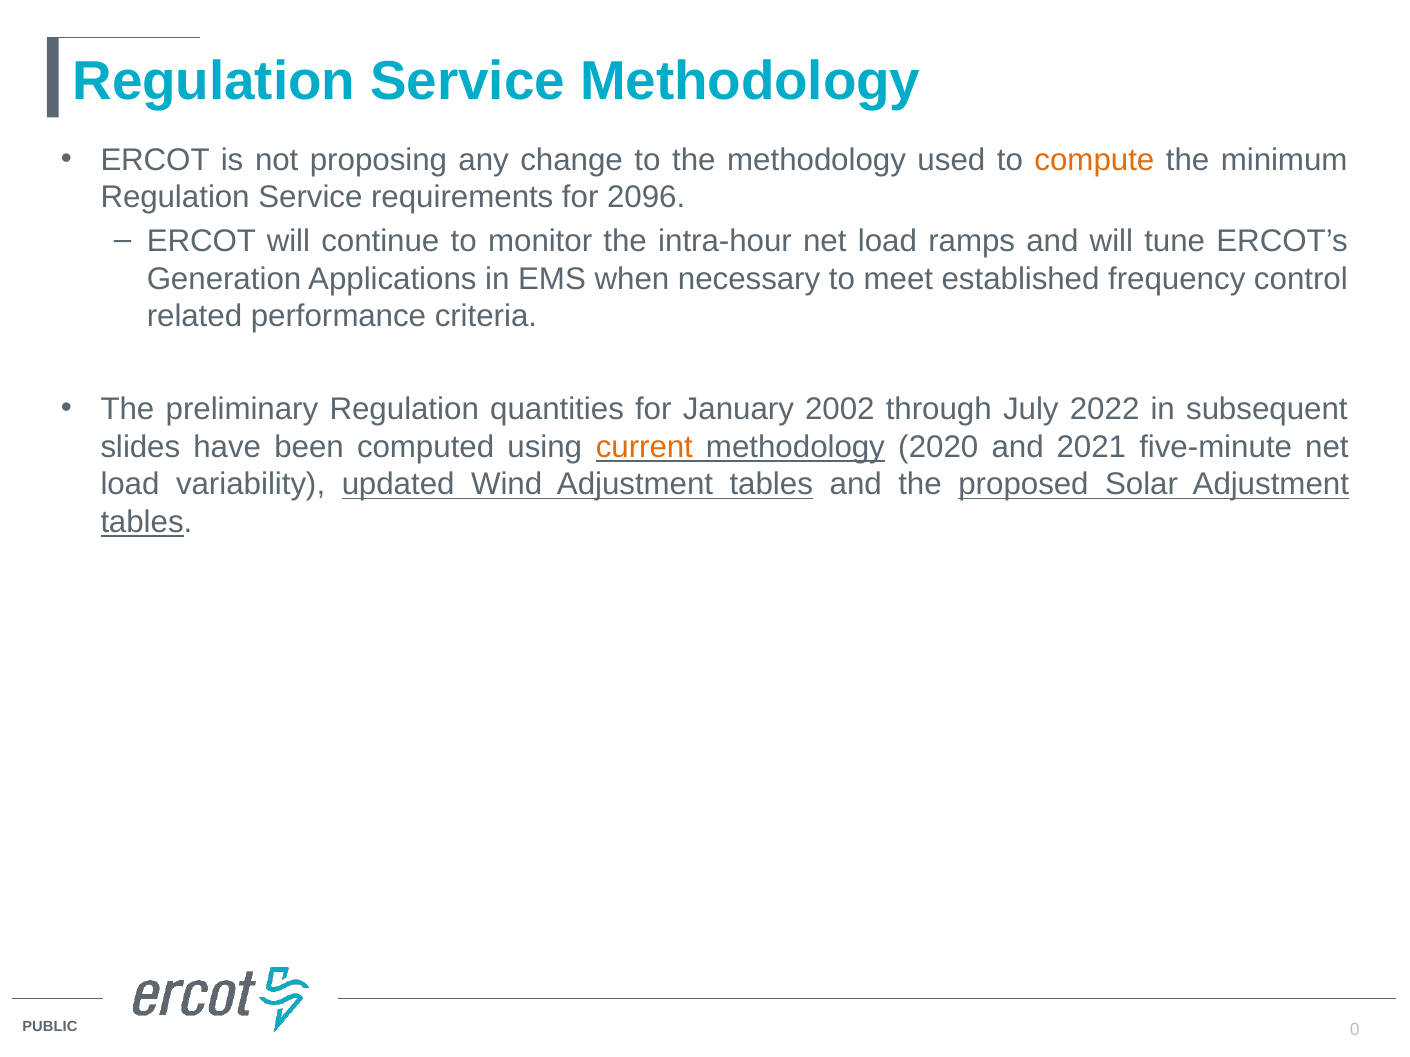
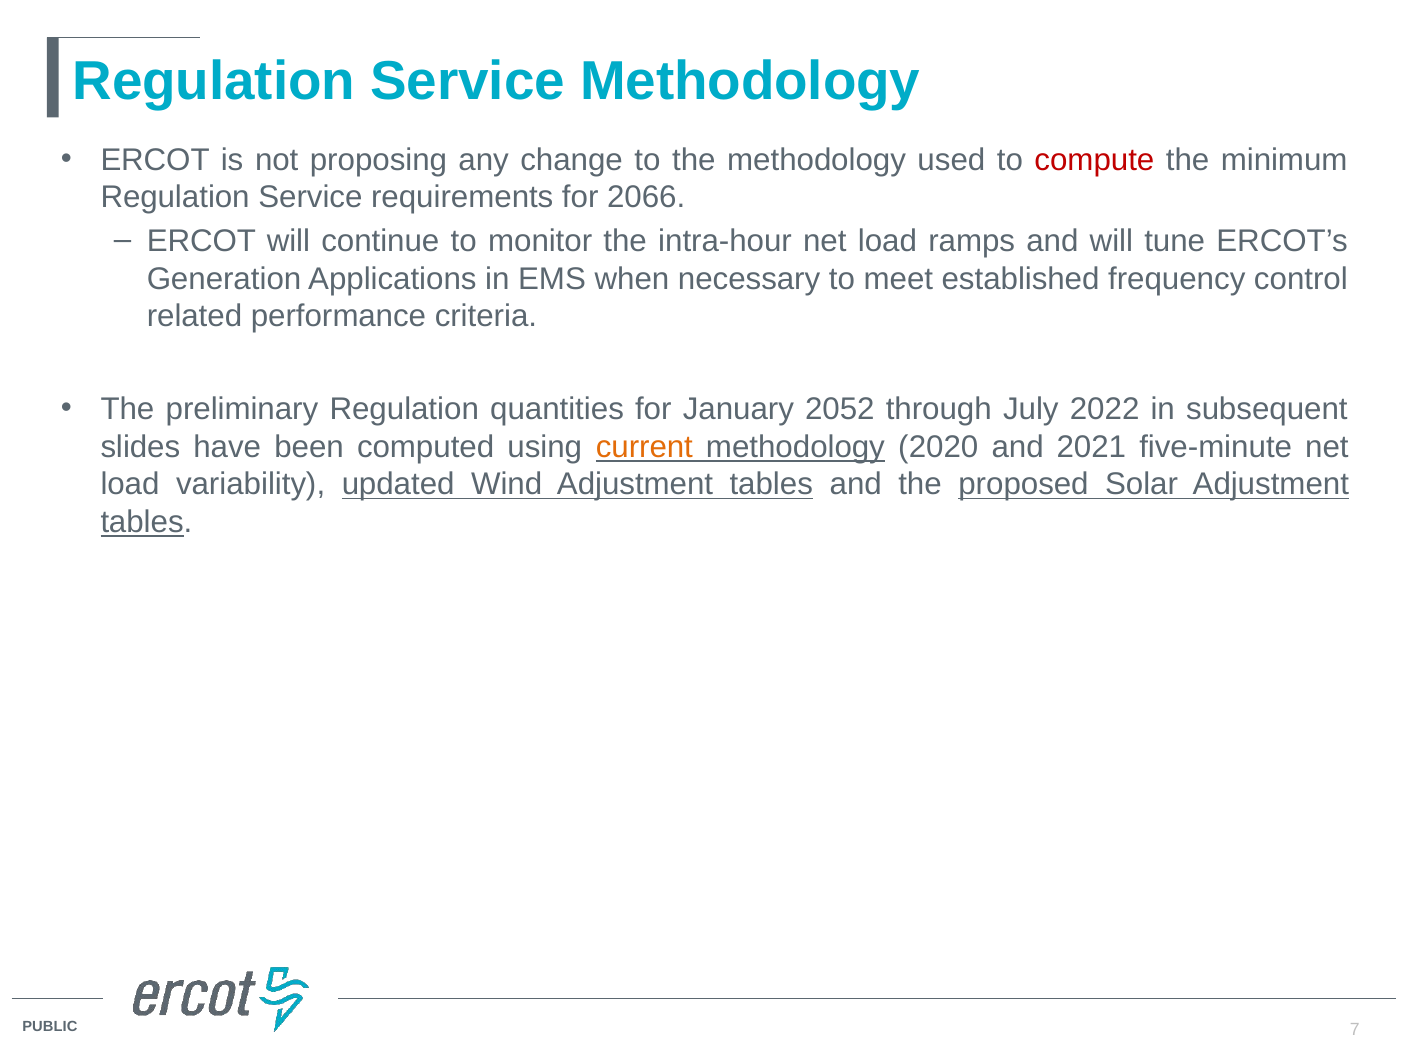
compute colour: orange -> red (1094, 160)
2096: 2096 -> 2066 (646, 197)
2002: 2002 -> 2052 (840, 410)
0: 0 -> 7 (1355, 1030)
